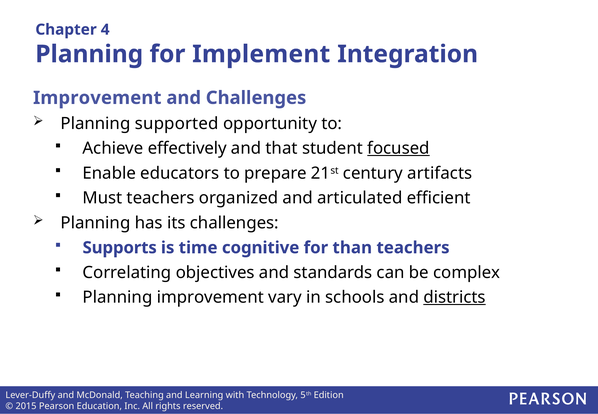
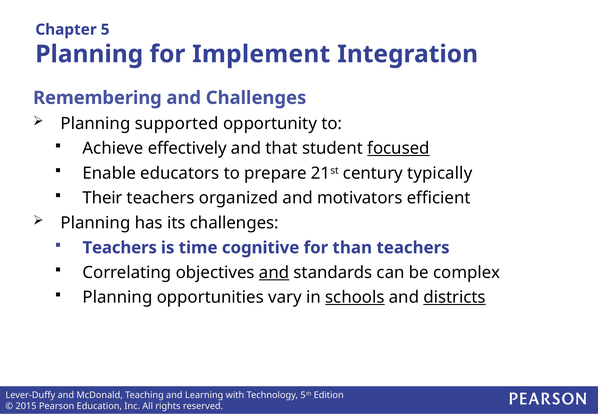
4: 4 -> 5 (105, 30)
Improvement: Improvement -> Remembering (97, 98)
artifacts: artifacts -> typically (440, 173)
Must: Must -> Their (103, 198)
articulated: articulated -> motivators (360, 198)
Supports: Supports -> Teachers (120, 248)
and underline: none -> present (274, 273)
Planning improvement: improvement -> opportunities (210, 297)
schools underline: none -> present (355, 297)
